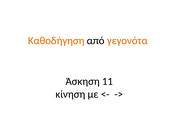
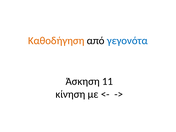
γεγονότα colour: orange -> blue (127, 41)
